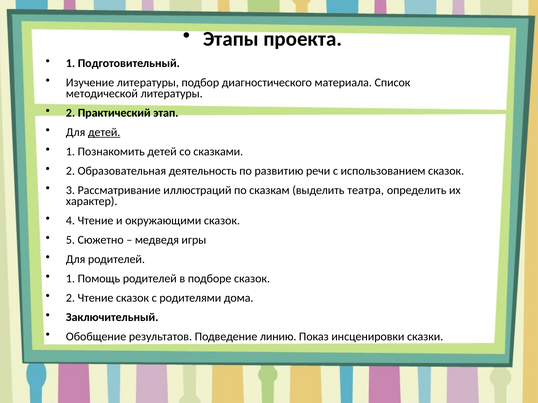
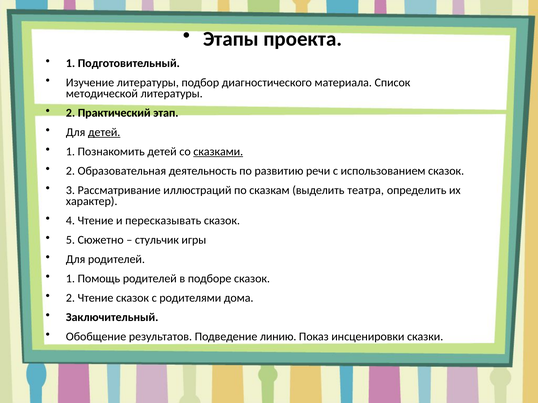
сказками underline: none -> present (218, 152)
окружающими: окружающими -> пересказывать (163, 221)
медведя: медведя -> стульчик (157, 240)
